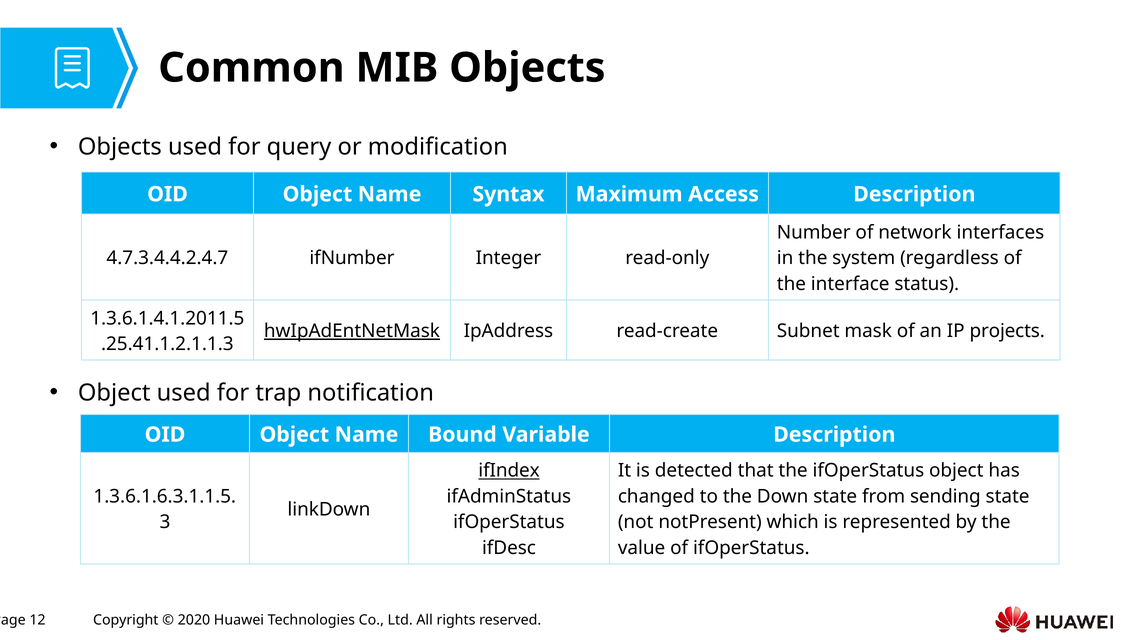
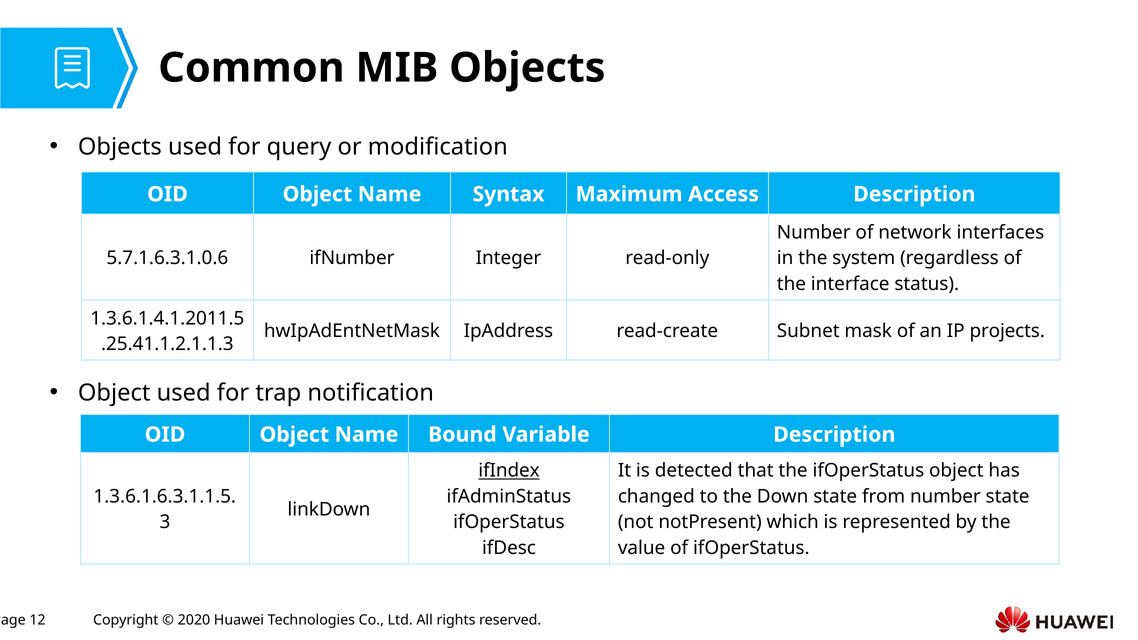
4.7.3.4.4.2.4.7: 4.7.3.4.4.2.4.7 -> 5.7.1.6.3.1.0.6 (167, 258)
hwIpAdEntNetMask underline: present -> none (352, 331)
from sending: sending -> number (945, 497)
